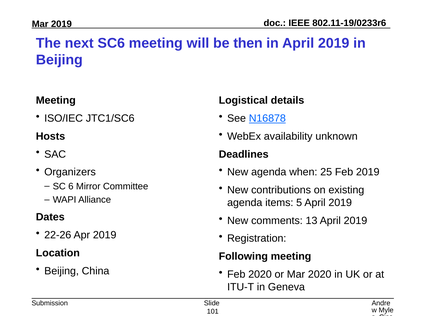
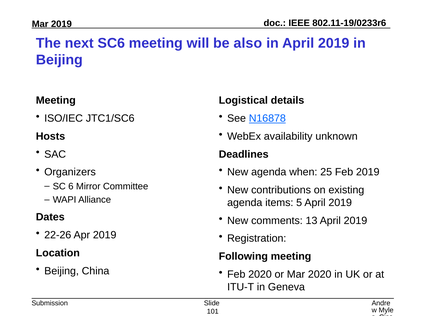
then: then -> also (248, 43)
